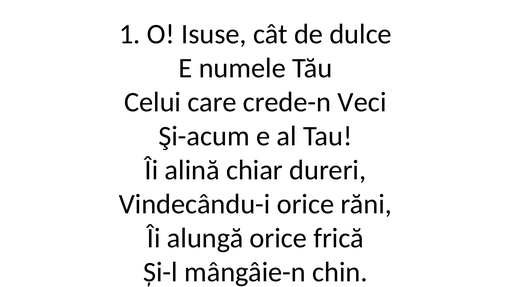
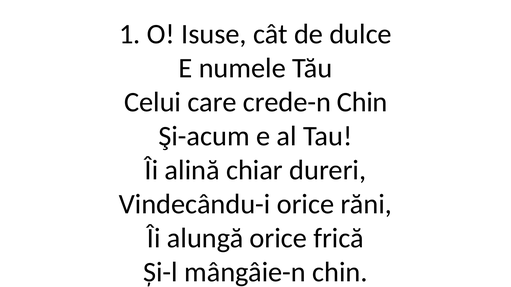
crede-n Veci: Veci -> Chin (362, 102)
